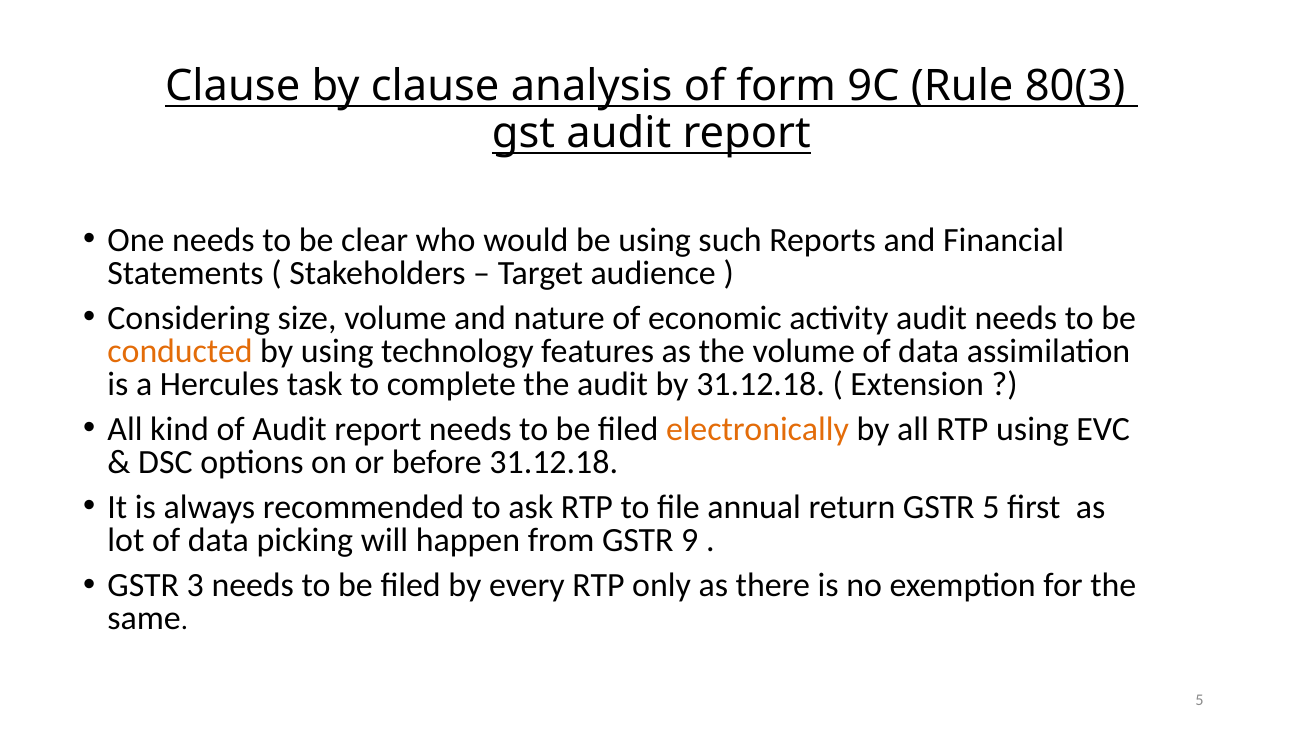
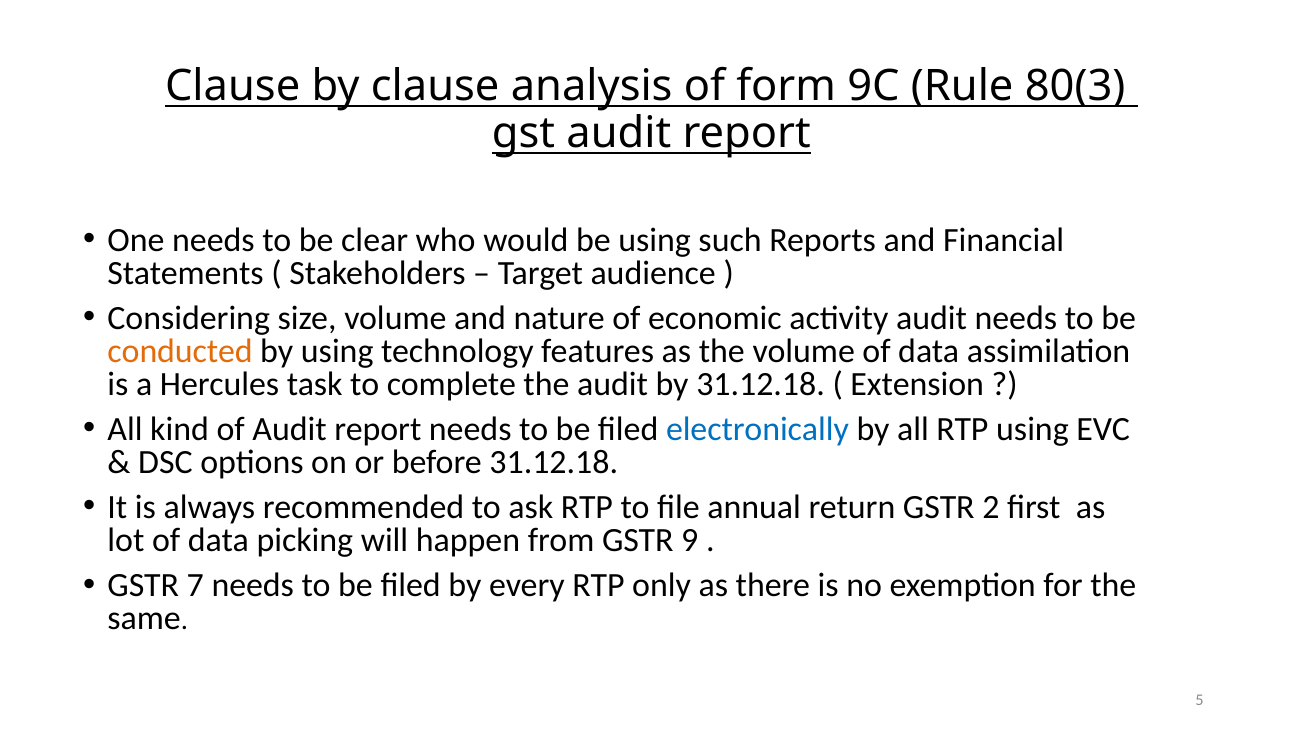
electronically colour: orange -> blue (757, 429)
GSTR 5: 5 -> 2 (991, 508)
3: 3 -> 7 (195, 586)
